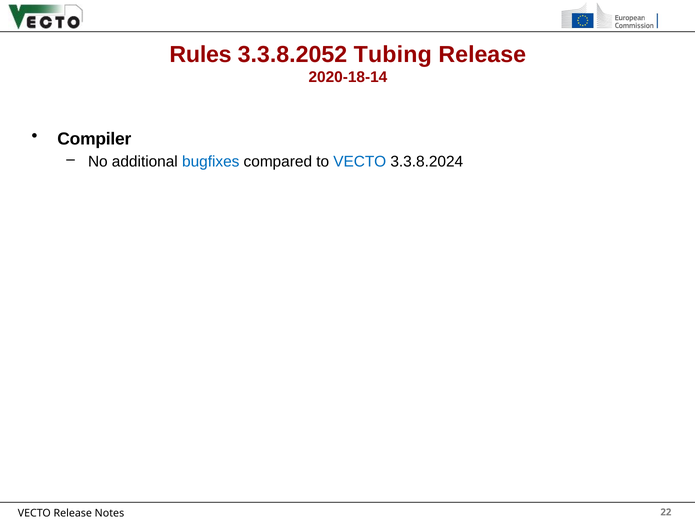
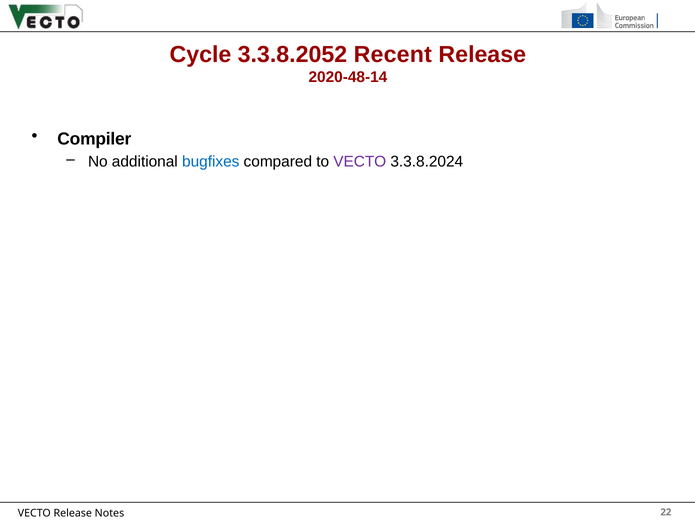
Rules: Rules -> Cycle (200, 54)
Tubing: Tubing -> Recent (393, 54)
2020-18-14: 2020-18-14 -> 2020-48-14 (348, 77)
VECTO colour: blue -> purple (360, 162)
